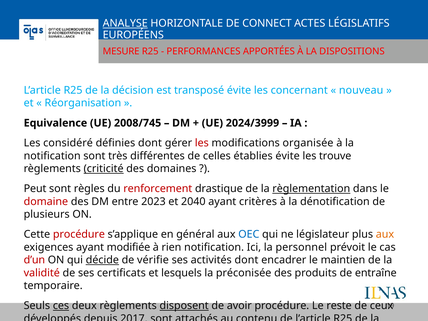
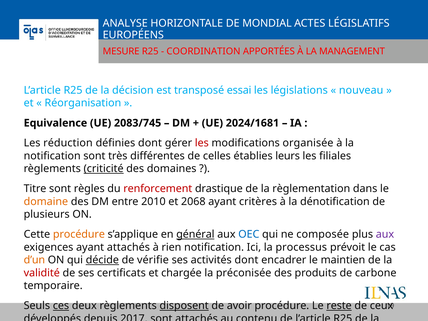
ANALYSE underline: present -> none (125, 23)
CONNECT: CONNECT -> MONDIAL (267, 23)
PERFORMANCES: PERFORMANCES -> COORDINATION (203, 51)
DISPOSITIONS: DISPOSITIONS -> MANAGEMENT (352, 51)
transposé évite: évite -> essai (239, 90)
concernant: concernant -> législations (299, 90)
2008/745: 2008/745 -> 2083/745 (138, 123)
2024/3999: 2024/3999 -> 2024/1681 (252, 123)
considéré: considéré -> réduction (68, 143)
établies évite: évite -> leurs (288, 156)
trouve: trouve -> filiales (335, 156)
Peut: Peut -> Titre (35, 189)
règlementation underline: present -> none (311, 189)
domaine colour: red -> orange (46, 202)
2023: 2023 -> 2010 (153, 202)
2040: 2040 -> 2068 (193, 202)
procédure colour: red -> orange (79, 234)
général underline: none -> present (195, 234)
législateur: législateur -> composée (323, 234)
aux colour: orange -> purple (385, 234)
ayant modifiée: modifiée -> attachés (128, 247)
personnel: personnel -> processus (301, 247)
d’un colour: red -> orange (34, 260)
lesquels: lesquels -> chargée (181, 273)
entraîne: entraîne -> carbone (376, 273)
reste underline: none -> present (339, 306)
